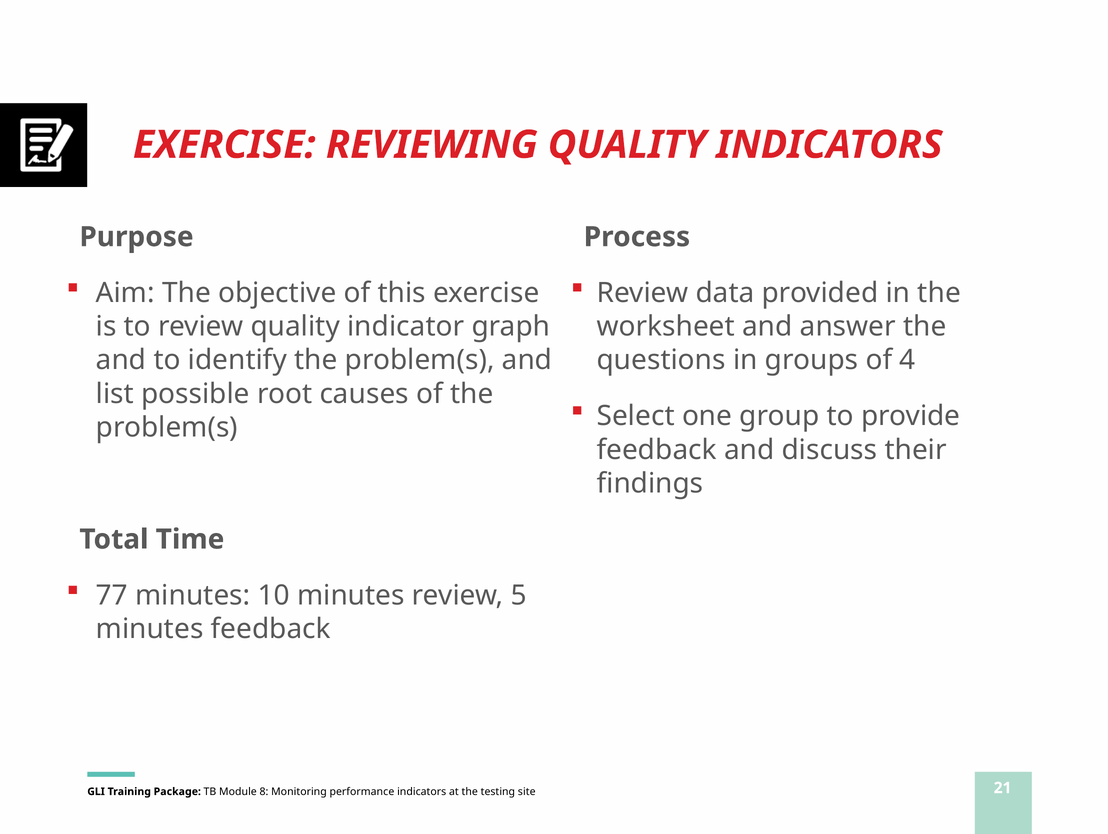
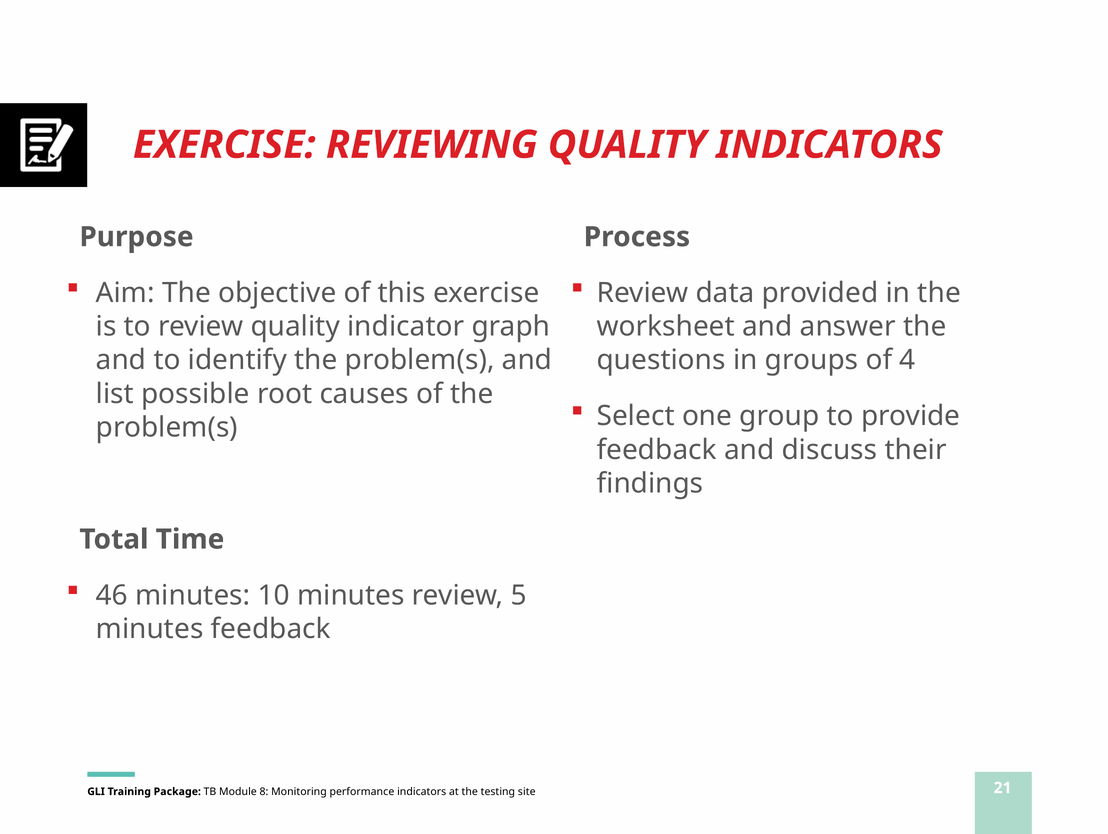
77: 77 -> 46 (112, 595)
